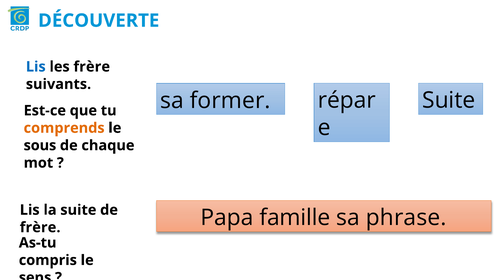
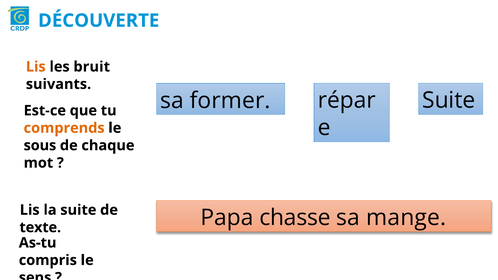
Lis colour: blue -> orange (36, 67)
les frère: frère -> bruit (92, 67)
frère: frère -> texte (40, 228)
famille: famille -> chasse (295, 218)
phrase: phrase -> mange (406, 218)
